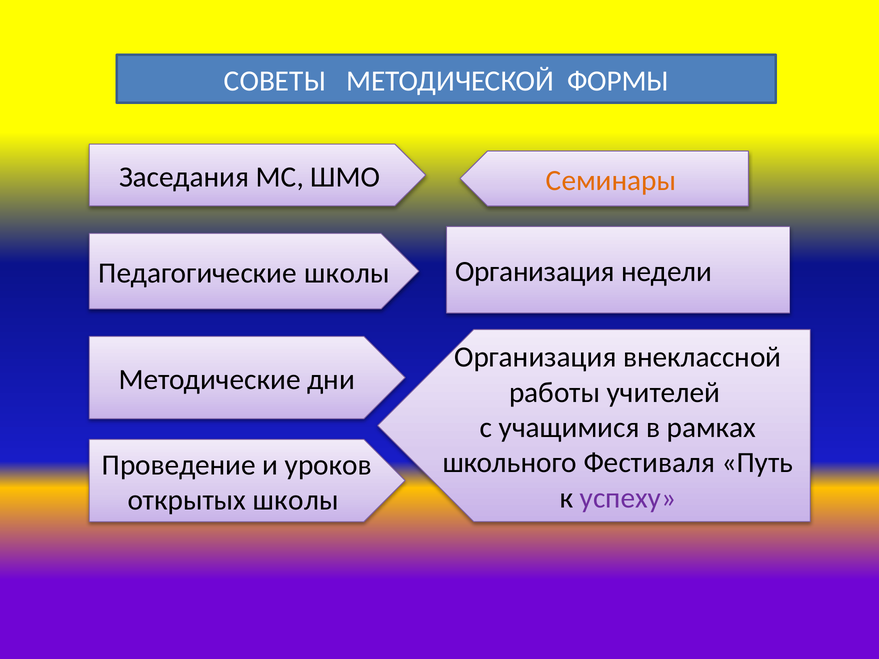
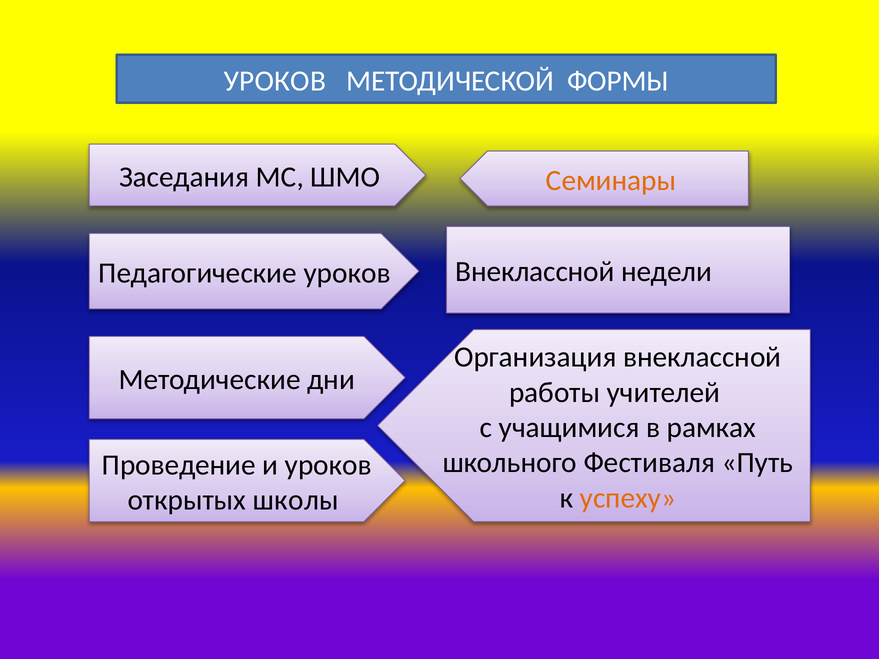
СОВЕТЫ: СОВЕТЫ -> УРОКОВ (275, 81)
Организация: Организация -> Внеклассной (535, 272)
Педагогические школы: школы -> уроков (347, 273)
успеху colour: purple -> orange (628, 498)
